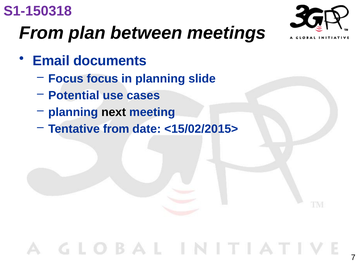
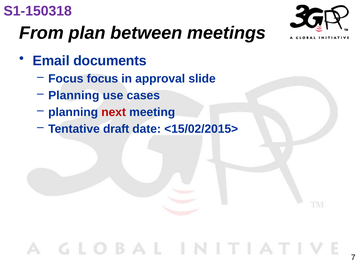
in planning: planning -> approval (160, 79)
Potential: Potential -> Planning (74, 95)
next colour: black -> red (114, 112)
Tentative from: from -> draft (116, 129)
